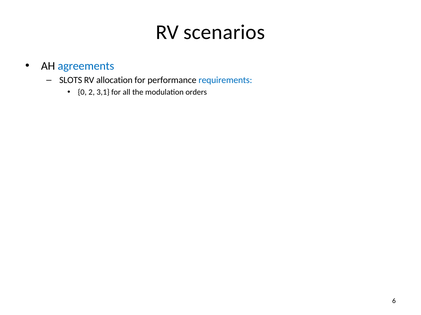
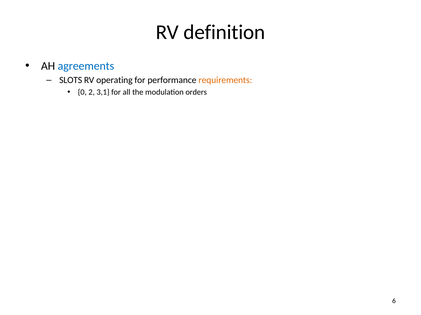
scenarios: scenarios -> definition (224, 32)
allocation: allocation -> operating (114, 80)
requirements colour: blue -> orange (225, 80)
